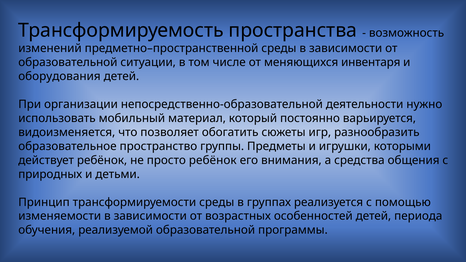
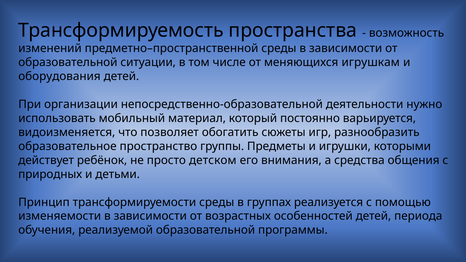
инвентаря: инвентаря -> игрушкам (371, 62)
просто ребёнок: ребёнок -> детском (213, 160)
